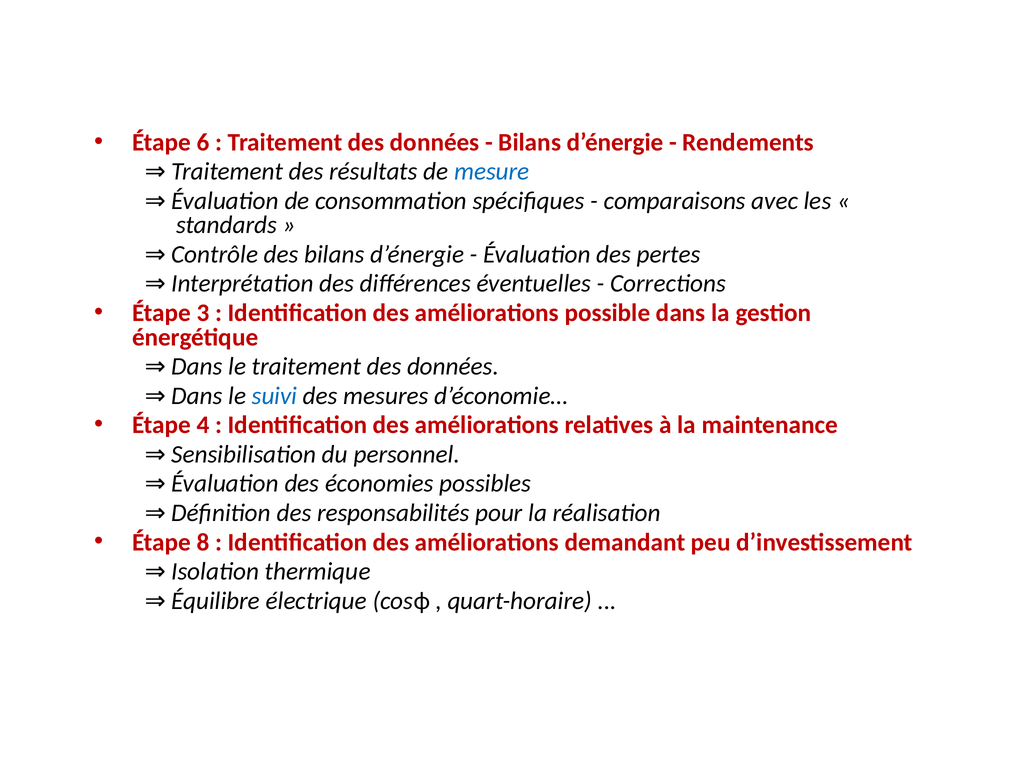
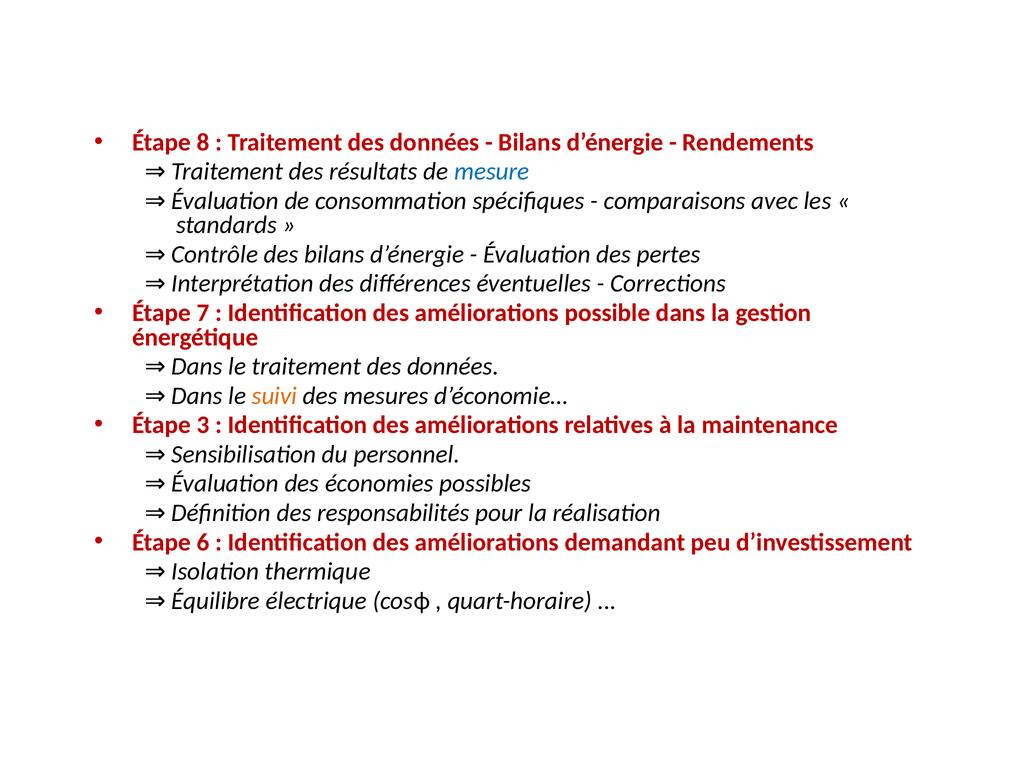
6: 6 -> 8 (203, 142)
3: 3 -> 7 (203, 313)
suivi colour: blue -> orange (274, 396)
4: 4 -> 3 (203, 425)
8: 8 -> 6 (203, 542)
